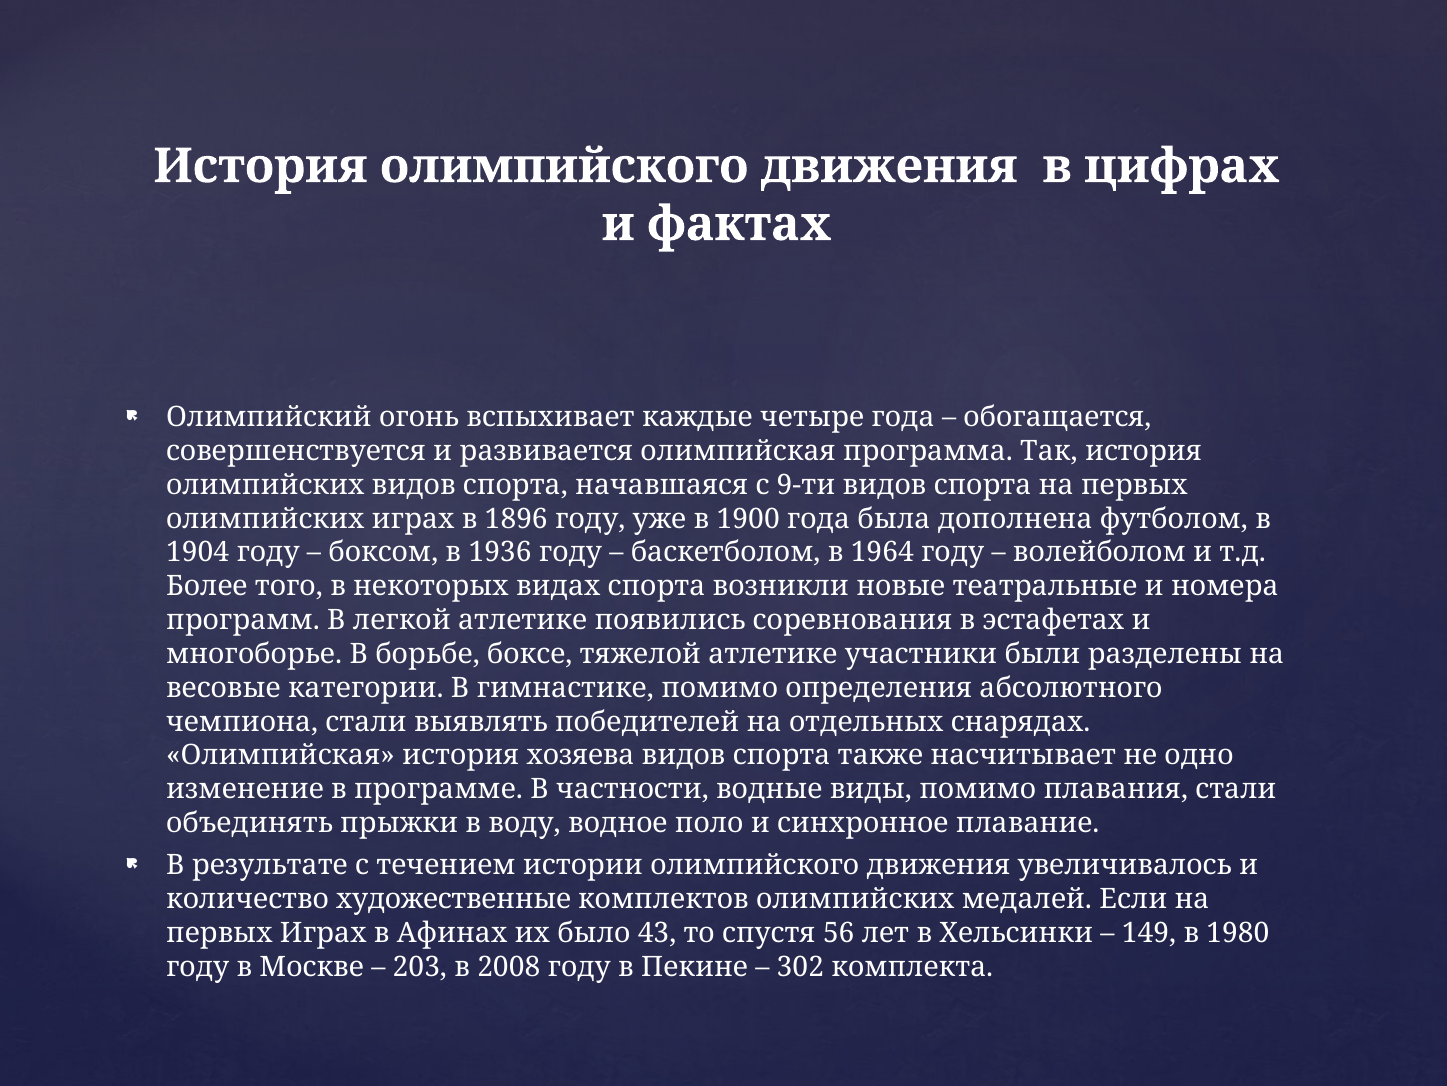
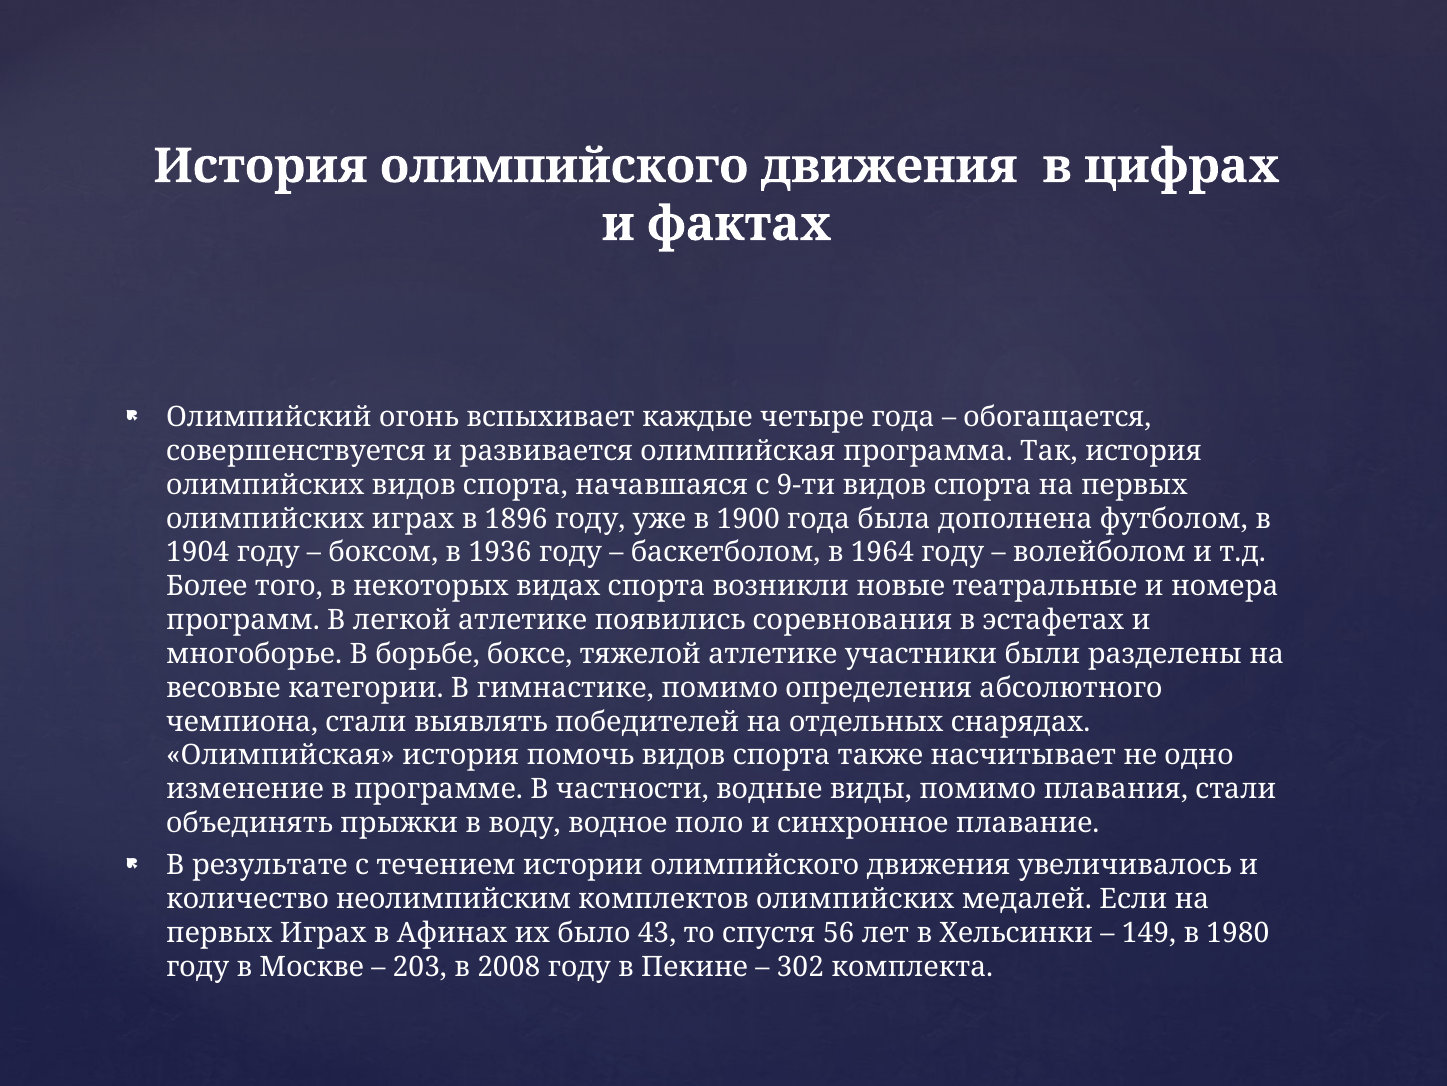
хозяева: хозяева -> помочь (580, 755)
художественные: художественные -> неолимпийским (454, 899)
